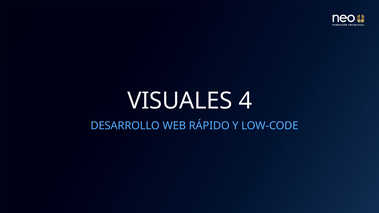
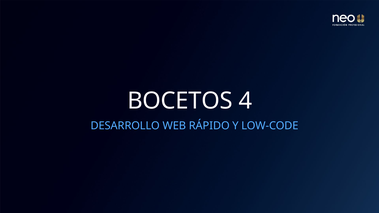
VISUALES: VISUALES -> BOCETOS (180, 101)
